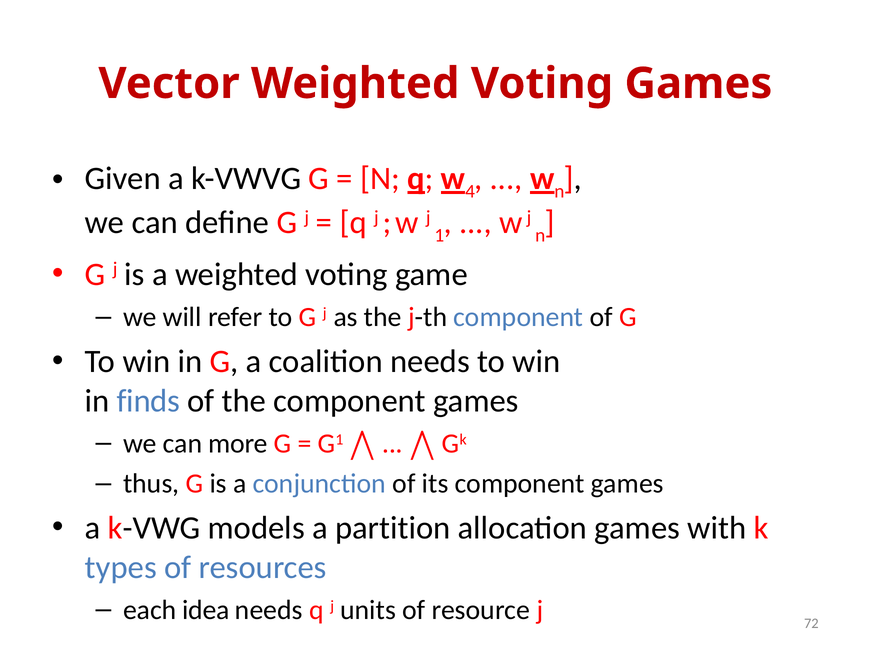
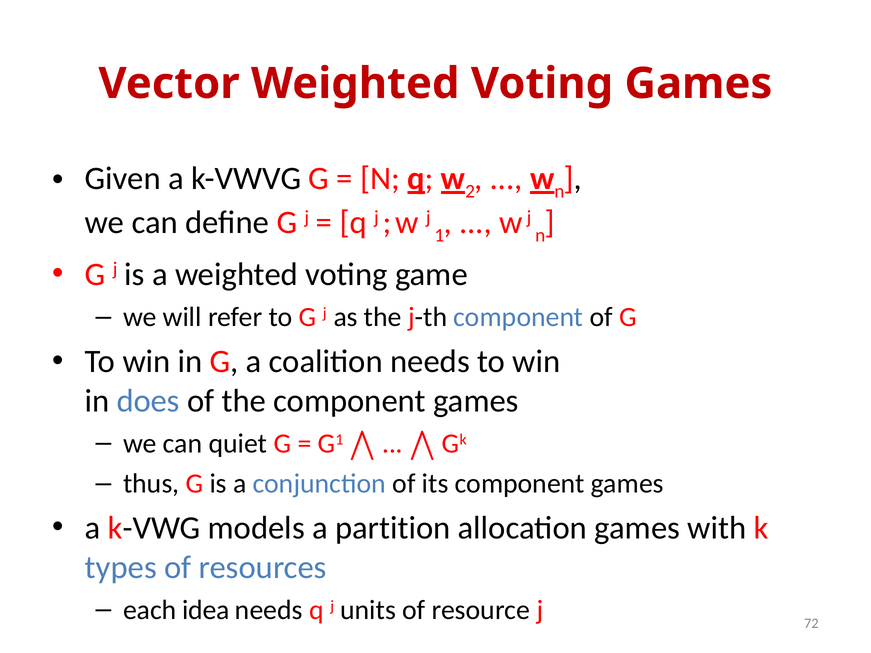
4: 4 -> 2 (470, 191)
finds: finds -> does (148, 401)
more: more -> quiet (238, 444)
